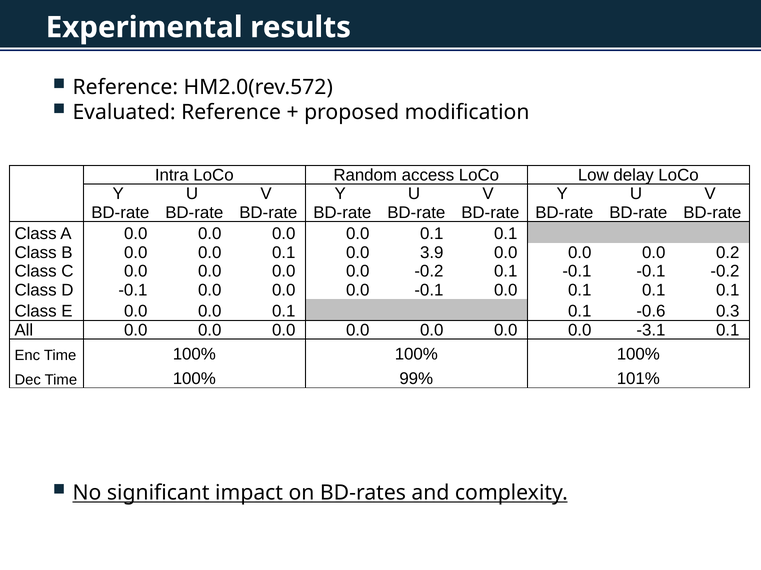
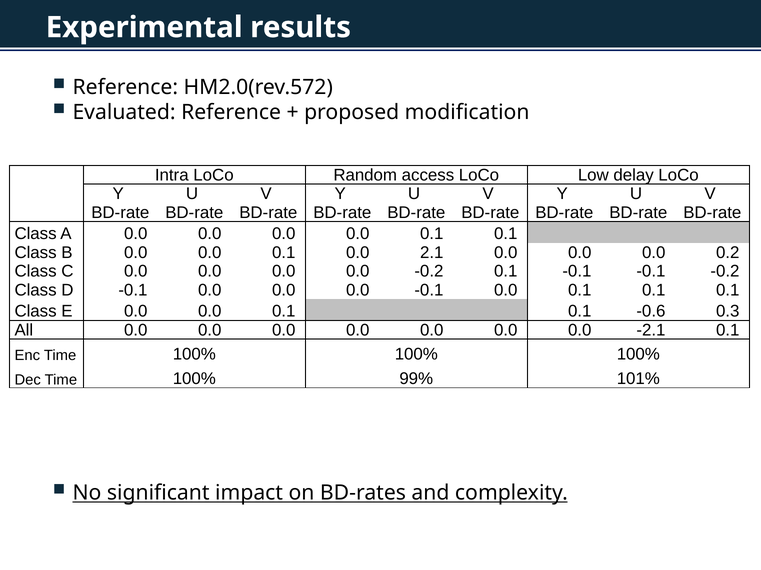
3.9: 3.9 -> 2.1 (432, 253)
-3.1: -3.1 -> -2.1 (651, 330)
